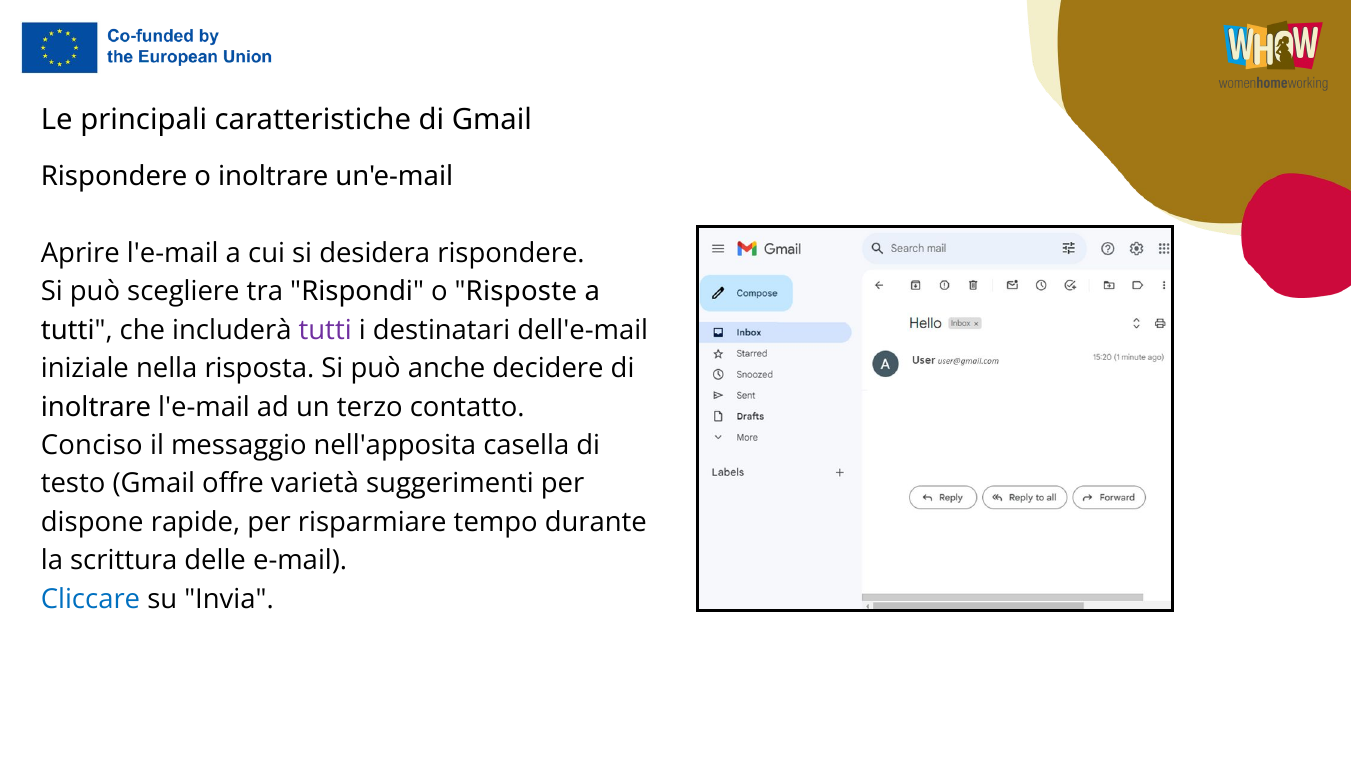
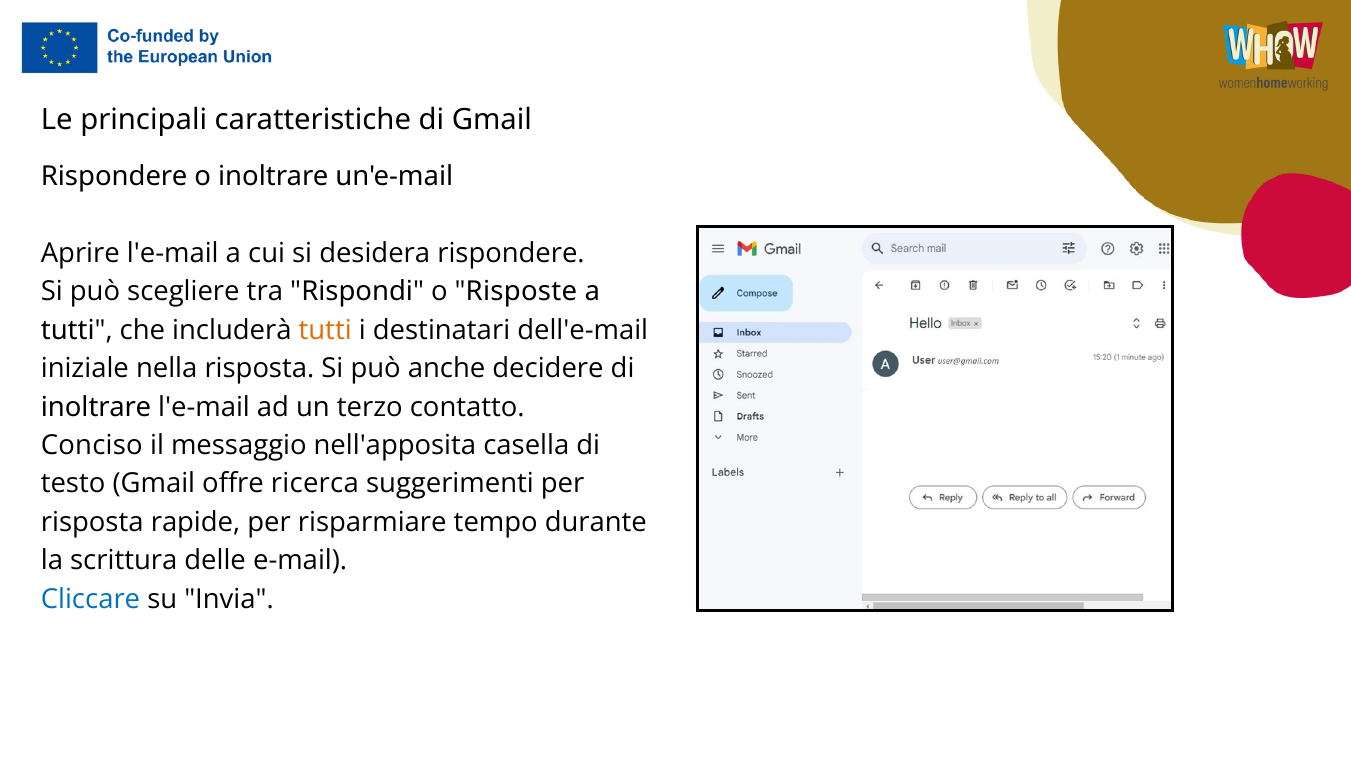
tutti colour: purple -> orange (325, 330)
varietà: varietà -> ricerca (315, 484)
dispone: dispone -> risposta (92, 522)
